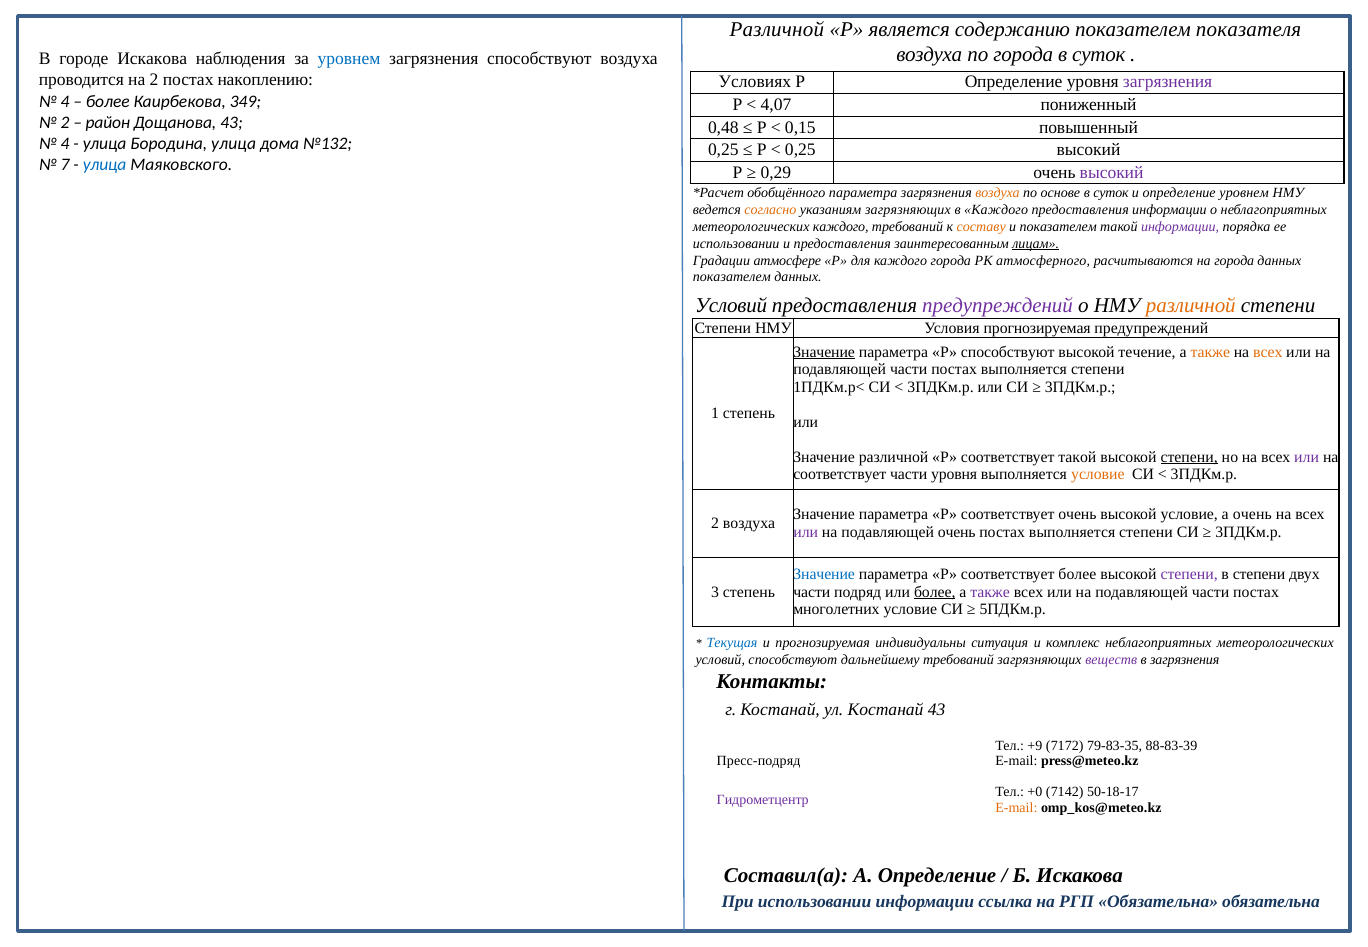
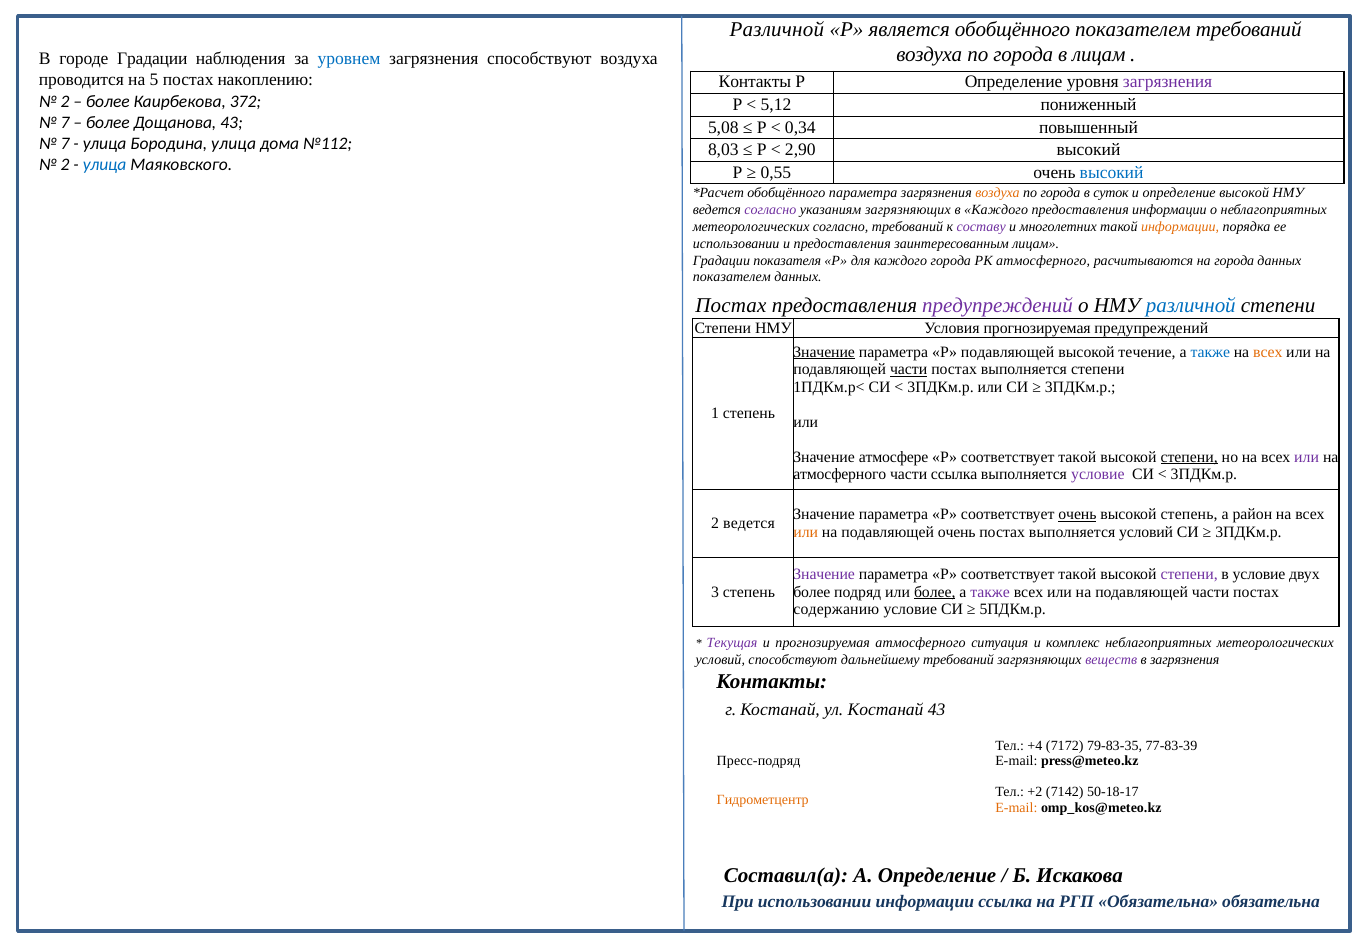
является содержанию: содержанию -> обобщённого (1013, 30)
показателем показателя: показателя -> требований (1249, 30)
суток: суток -> лицам (1099, 55)
городе Искакова: Искакова -> Градации (152, 59)
на 2: 2 -> 5 (154, 80)
Условиях: Условиях -> Контакты (755, 82)
4: 4 -> 2 (65, 101)
349: 349 -> 372 (245, 101)
4,07: 4,07 -> 5,12 (776, 105)
2: 2 -> 7 (65, 122)
район: район -> более (108, 122)
0,48: 0,48 -> 5,08 (723, 127)
0,15: 0,15 -> 0,34 (800, 127)
4: 4 -> 7 (65, 143)
№132: №132 -> №112 (328, 143)
0,25: 0,25 -> 8,03 (723, 150)
0,25: 0,25 -> 2,90 (800, 150)
7: 7 -> 2 (65, 164)
0,29: 0,29 -> 0,55 (776, 172)
высокий colour: purple -> blue (1112, 172)
основе: основе -> города (1061, 193)
определение уровнем: уровнем -> высокой (1244, 193)
согласно colour: orange -> purple (770, 210)
метеорологических каждого: каждого -> согласно (841, 227)
составу colour: orange -> purple (981, 227)
и показателем: показателем -> многолетних (1058, 227)
информации colour: purple -> orange (1180, 227)
лицам underline: present -> none (1036, 244)
атмосфере: атмосфере -> показателя (787, 261)
Условий: Условий -> Постах (731, 305)
различной colour: orange -> blue (1191, 305)
Р способствуют: способствуют -> подавляющей (1008, 352)
также colour: orange -> blue (1210, 352)
части underline: none -> present (909, 370)
Значение различной: различной -> атмосфере (894, 457)
соответствует: соответствует -> атмосферного (840, 475)
части уровня: уровня -> ссылка (954, 475)
условие colour: orange -> purple (1098, 475)
очень underline: none -> present (1077, 515)
высокой условие: условие -> степень (1189, 515)
а очень: очень -> район (1252, 515)
2 воздуха: воздуха -> ведется (749, 524)
или colour: purple -> orange (806, 532)
степени: степени -> условий (1146, 532)
Значение colour: blue -> purple (824, 574)
параметра Р соответствует более: более -> такой (1077, 574)
в степени: степени -> условие (1259, 574)
части: части -> более (812, 592)
многолетних: многолетних -> содержанию (836, 609)
Текущая colour: blue -> purple (732, 643)
прогнозируемая индивидуальны: индивидуальны -> атмосферного (921, 643)
+9: +9 -> +4 (1035, 746)
88-83-39: 88-83-39 -> 77-83-39 (1171, 746)
+0: +0 -> +2 (1035, 792)
Гидрометцентр colour: purple -> orange (763, 800)
